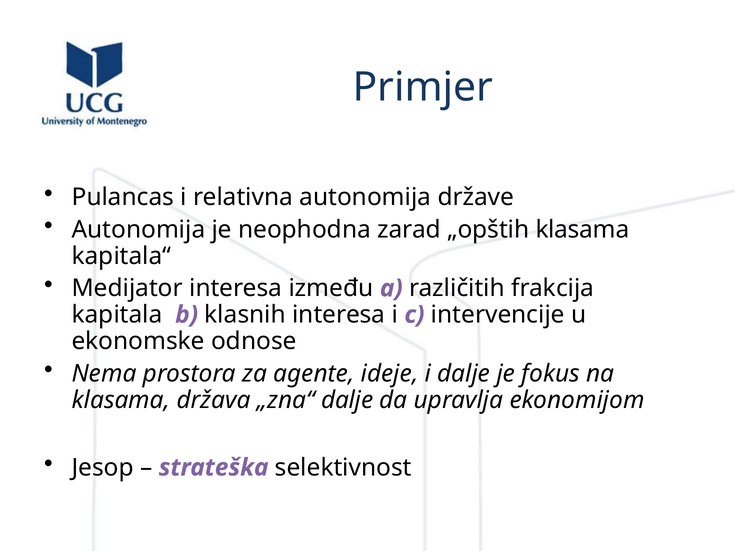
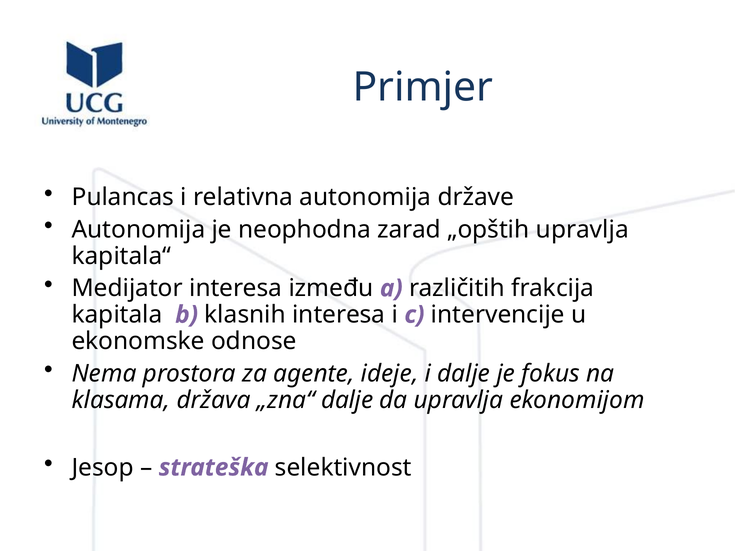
„opštih klasama: klasama -> upravlja (582, 230)
